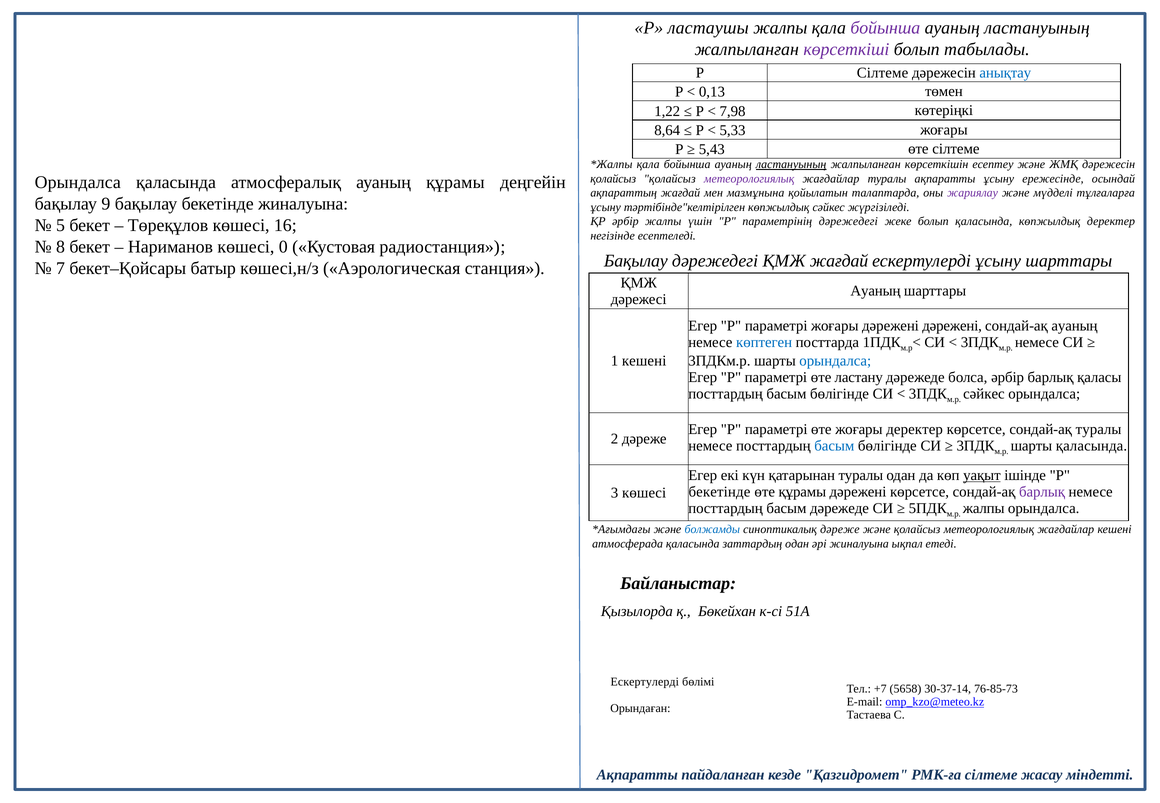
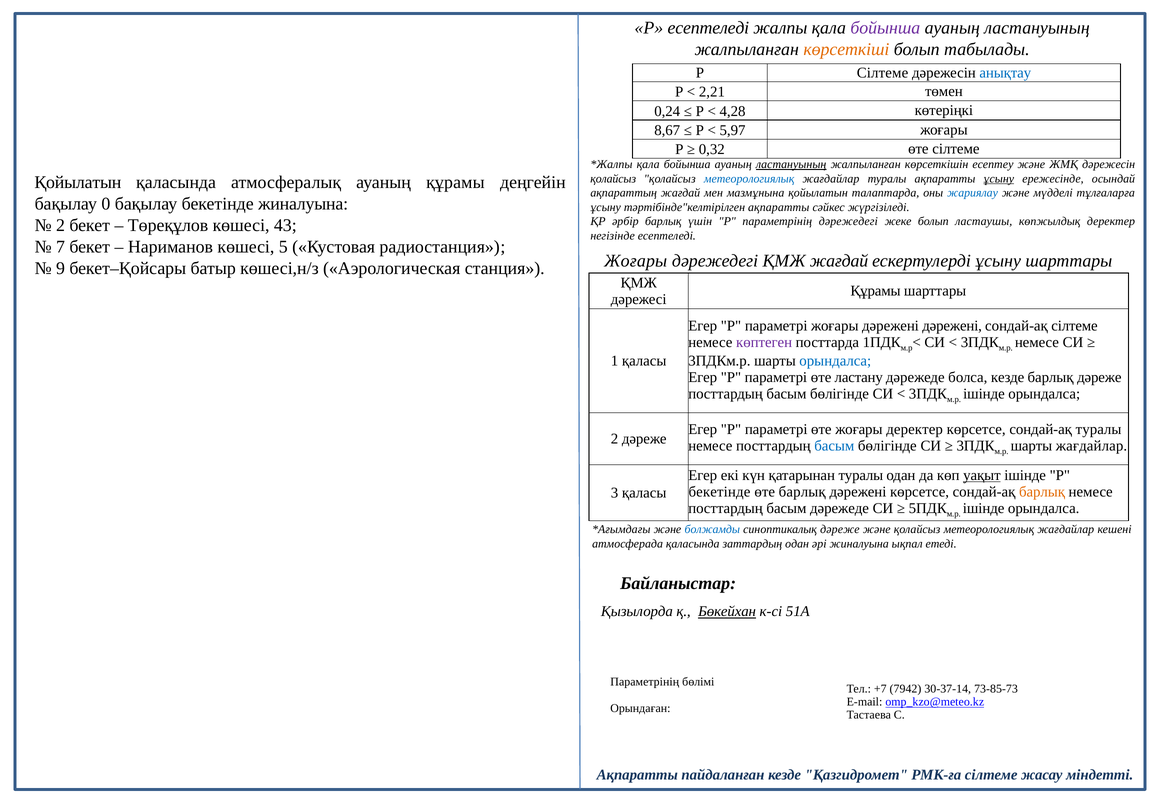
Р ластаушы: ластаушы -> есептеледі (708, 28)
көрсеткіші colour: purple -> orange (846, 49)
0,13: 0,13 -> 2,21 (712, 92)
1,22: 1,22 -> 0,24 (667, 111)
7,98: 7,98 -> 4,28 (733, 111)
8,64: 8,64 -> 8,67 (667, 130)
5,33: 5,33 -> 5,97 (733, 130)
5,43: 5,43 -> 0,32 (712, 149)
метеорологиялық colour: purple -> blue (749, 179)
ұсыну underline: none -> present (999, 179)
Орындалса: Орындалса -> Қойылатын (78, 183)
жариялау colour: purple -> blue (973, 193)
9: 9 -> 0 (106, 204)
тәртібінде"келтірілген көпжылдық: көпжылдық -> ақпаратты (779, 207)
әрбір жалпы: жалпы -> барлық (663, 221)
болып қаласында: қаласында -> ластаушы (984, 221)
5: 5 -> 2 (61, 225)
16: 16 -> 43 (285, 225)
8: 8 -> 7 (61, 247)
0: 0 -> 5 (283, 247)
Бақылау: Бақылау -> Жоғары (636, 261)
7: 7 -> 9 (61, 268)
Ауаның: Ауаның -> Құрамы (875, 291)
сондай-ақ ауаның: ауаның -> сілтеме (1075, 326)
көптеген colour: blue -> purple (764, 342)
1 кешені: кешені -> қаласы (644, 361)
болса әрбір: әрбір -> кезде (1008, 377)
барлық қаласы: қаласы -> дәреже (1099, 377)
сәйкес: сәйкес -> ішінде (984, 394)
шарты қаласында: қаласында -> жағдайлар (1091, 446)
өте құрамы: құрамы -> барлық (802, 492)
барлық colour: purple -> orange (1042, 492)
3 көшесі: көшесі -> қаласы (644, 493)
жалпы: жалпы -> ішінде (984, 508)
Бөкейхан underline: none -> present (727, 612)
Ескертулерді: Ескертулерді -> Параметрінің (645, 682)
5658: 5658 -> 7942 (905, 689)
76-85-73: 76-85-73 -> 73-85-73 (996, 689)
